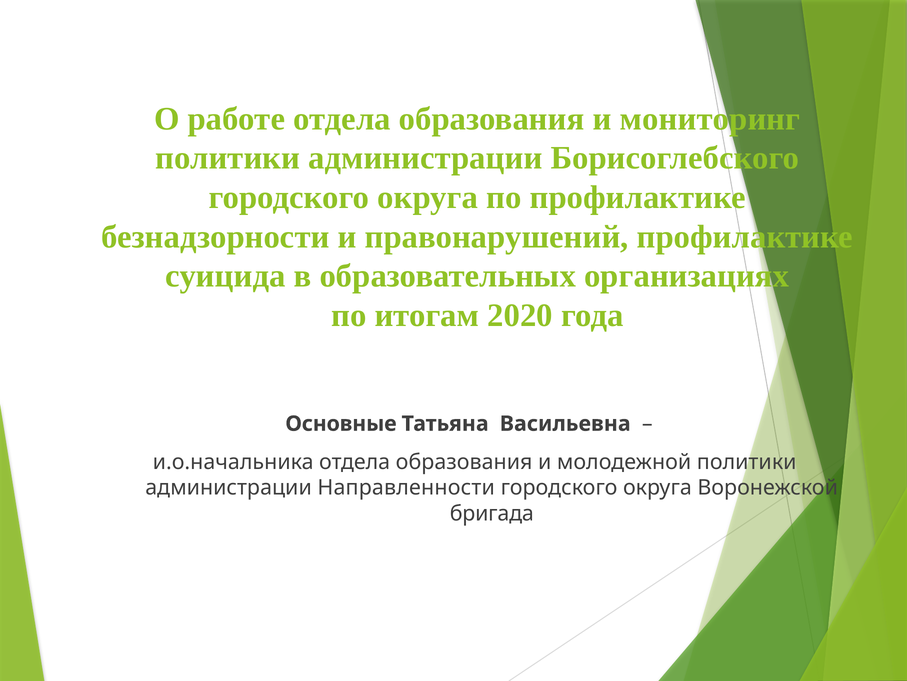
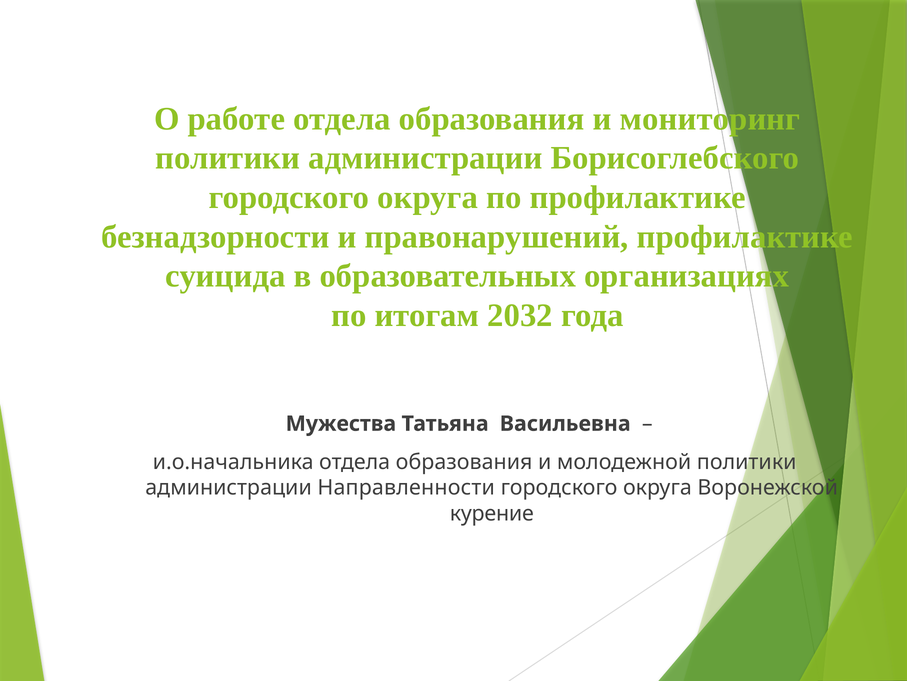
2020: 2020 -> 2032 (520, 315)
Основные: Основные -> Мужества (341, 423)
бригада: бригада -> курение (492, 513)
